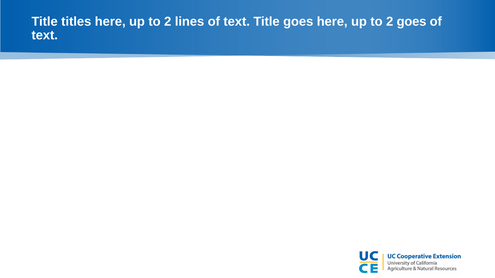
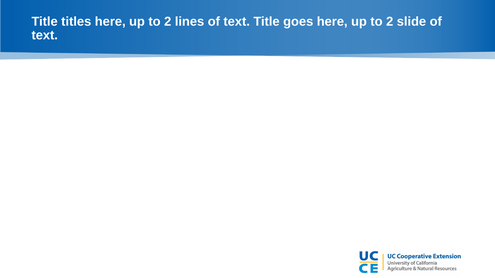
2 goes: goes -> slide (411, 21)
